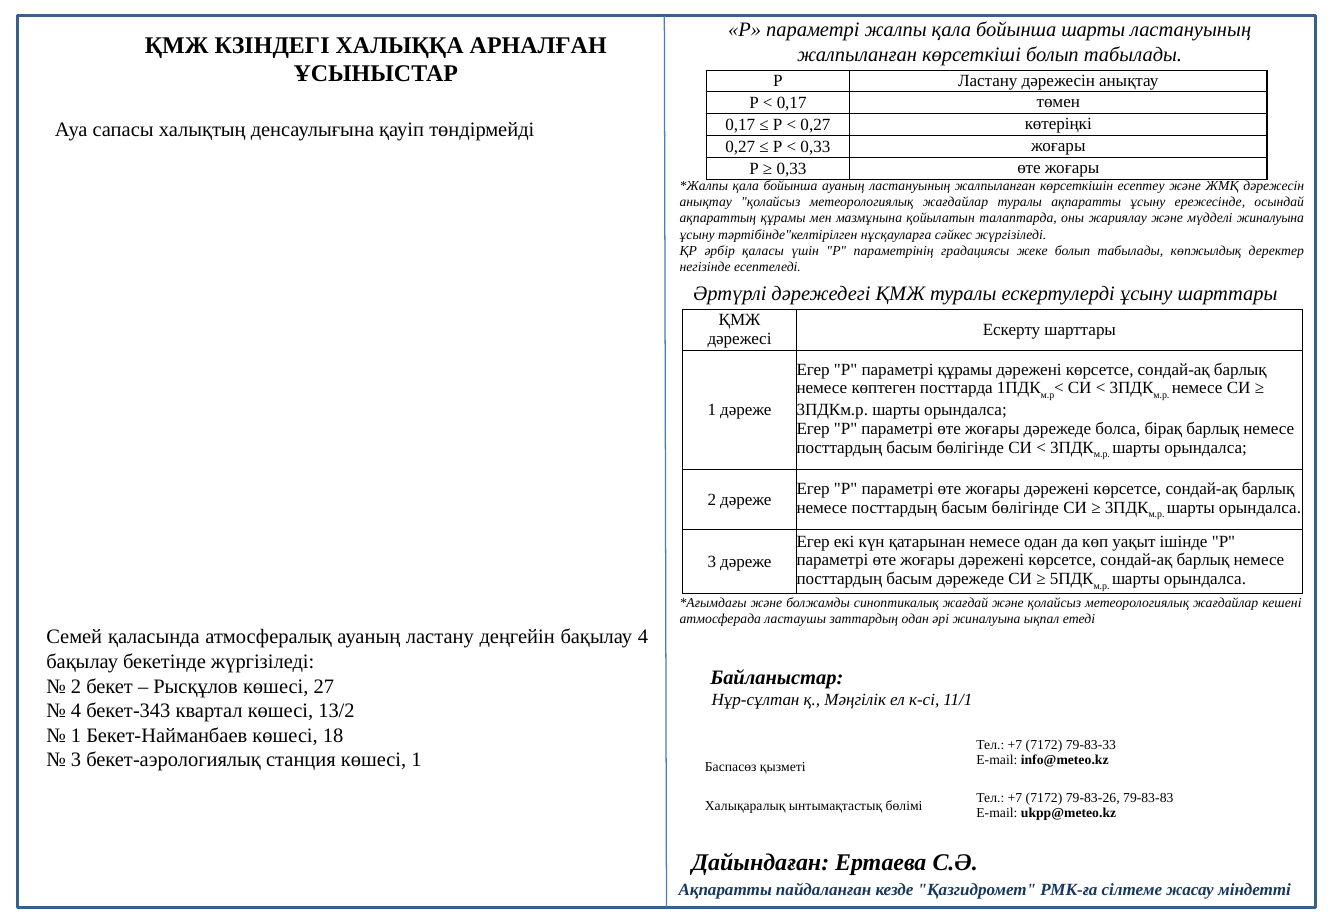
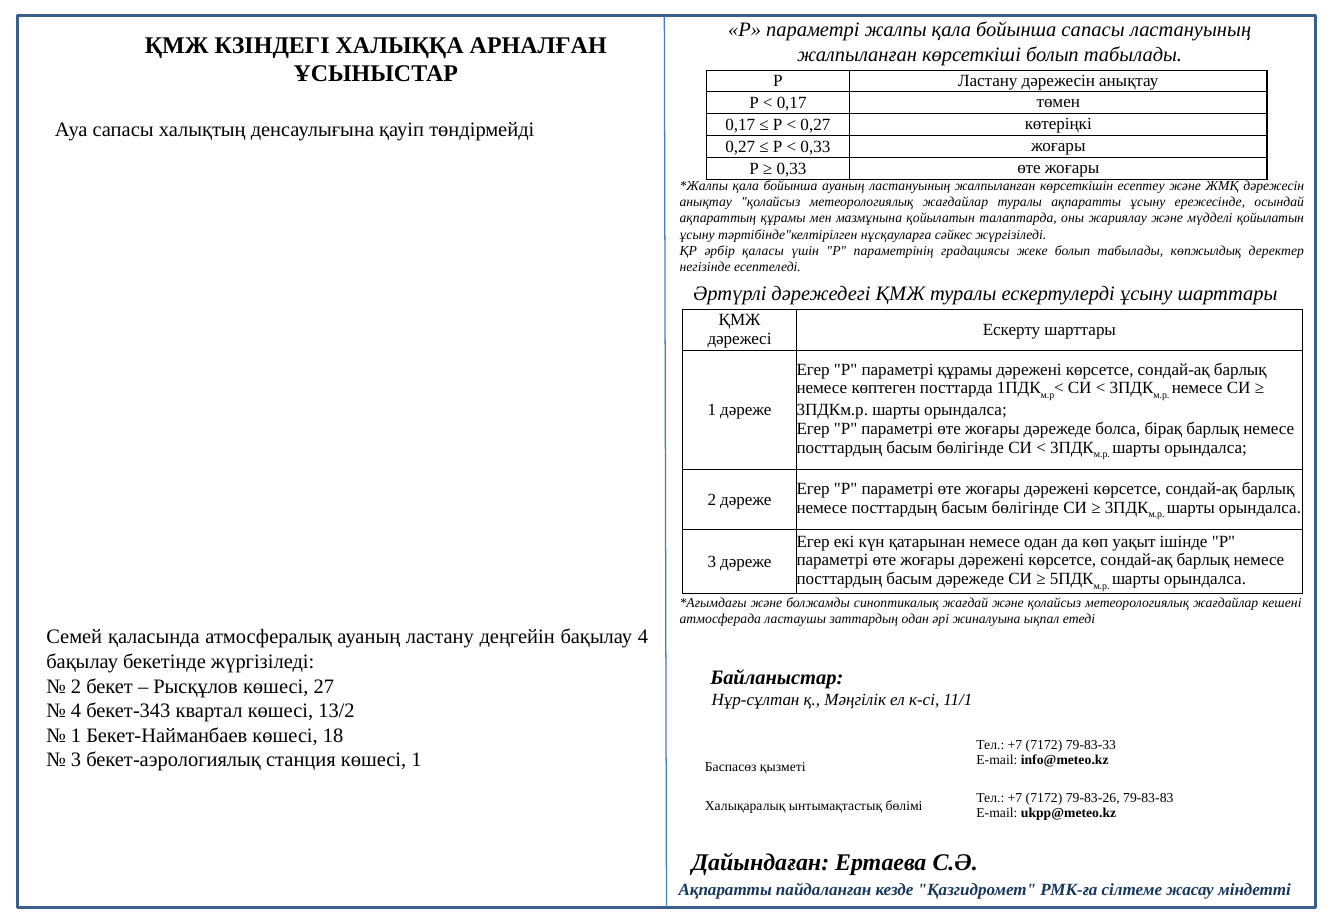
бойынша шарты: шарты -> сапасы (1093, 30)
мүдделі жиналуына: жиналуына -> қойылатын (1270, 218)
